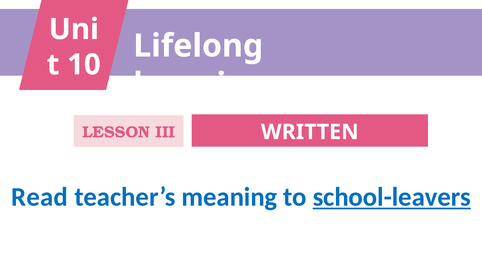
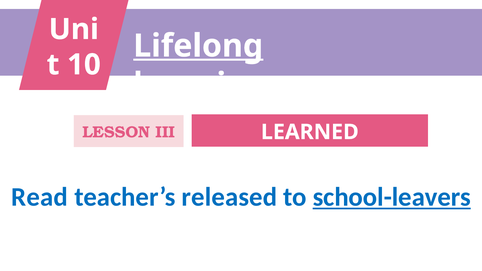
Lifelong underline: none -> present (198, 46)
WRITTEN: WRITTEN -> LEARNED (310, 132)
meaning: meaning -> released (229, 197)
